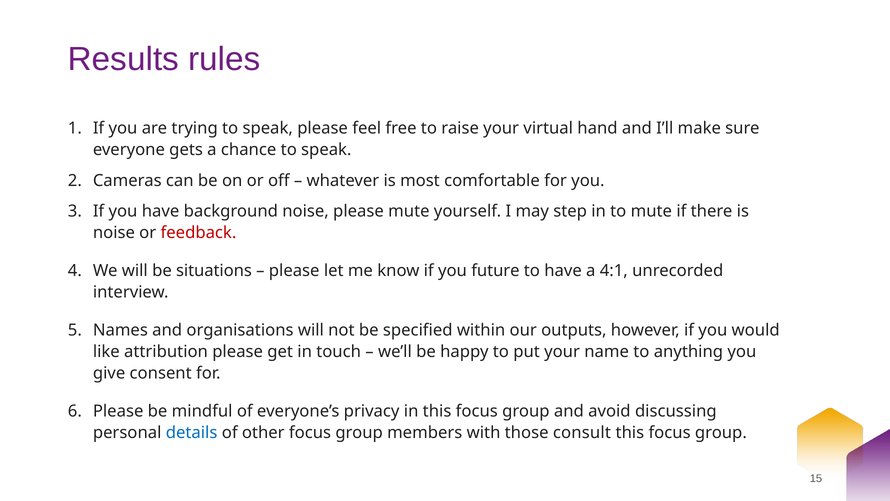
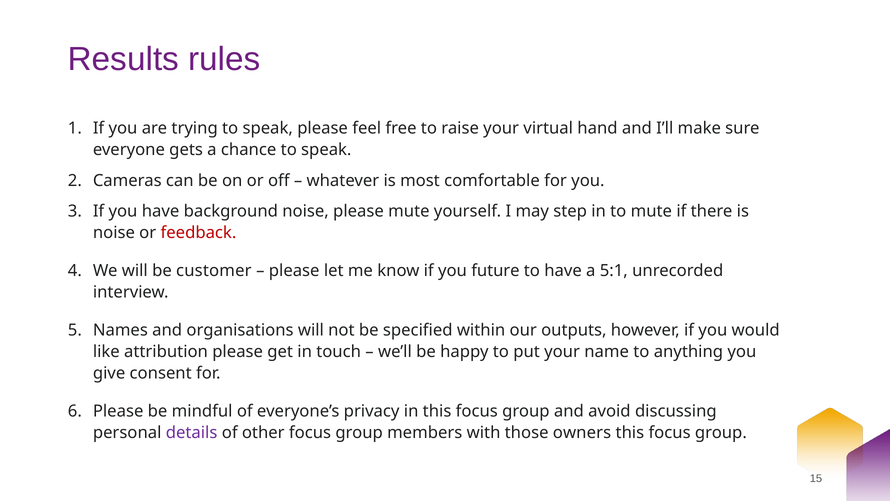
situations: situations -> customer (214, 271)
4:1: 4:1 -> 5:1 (614, 271)
details colour: blue -> purple (192, 433)
consult: consult -> owners (582, 433)
